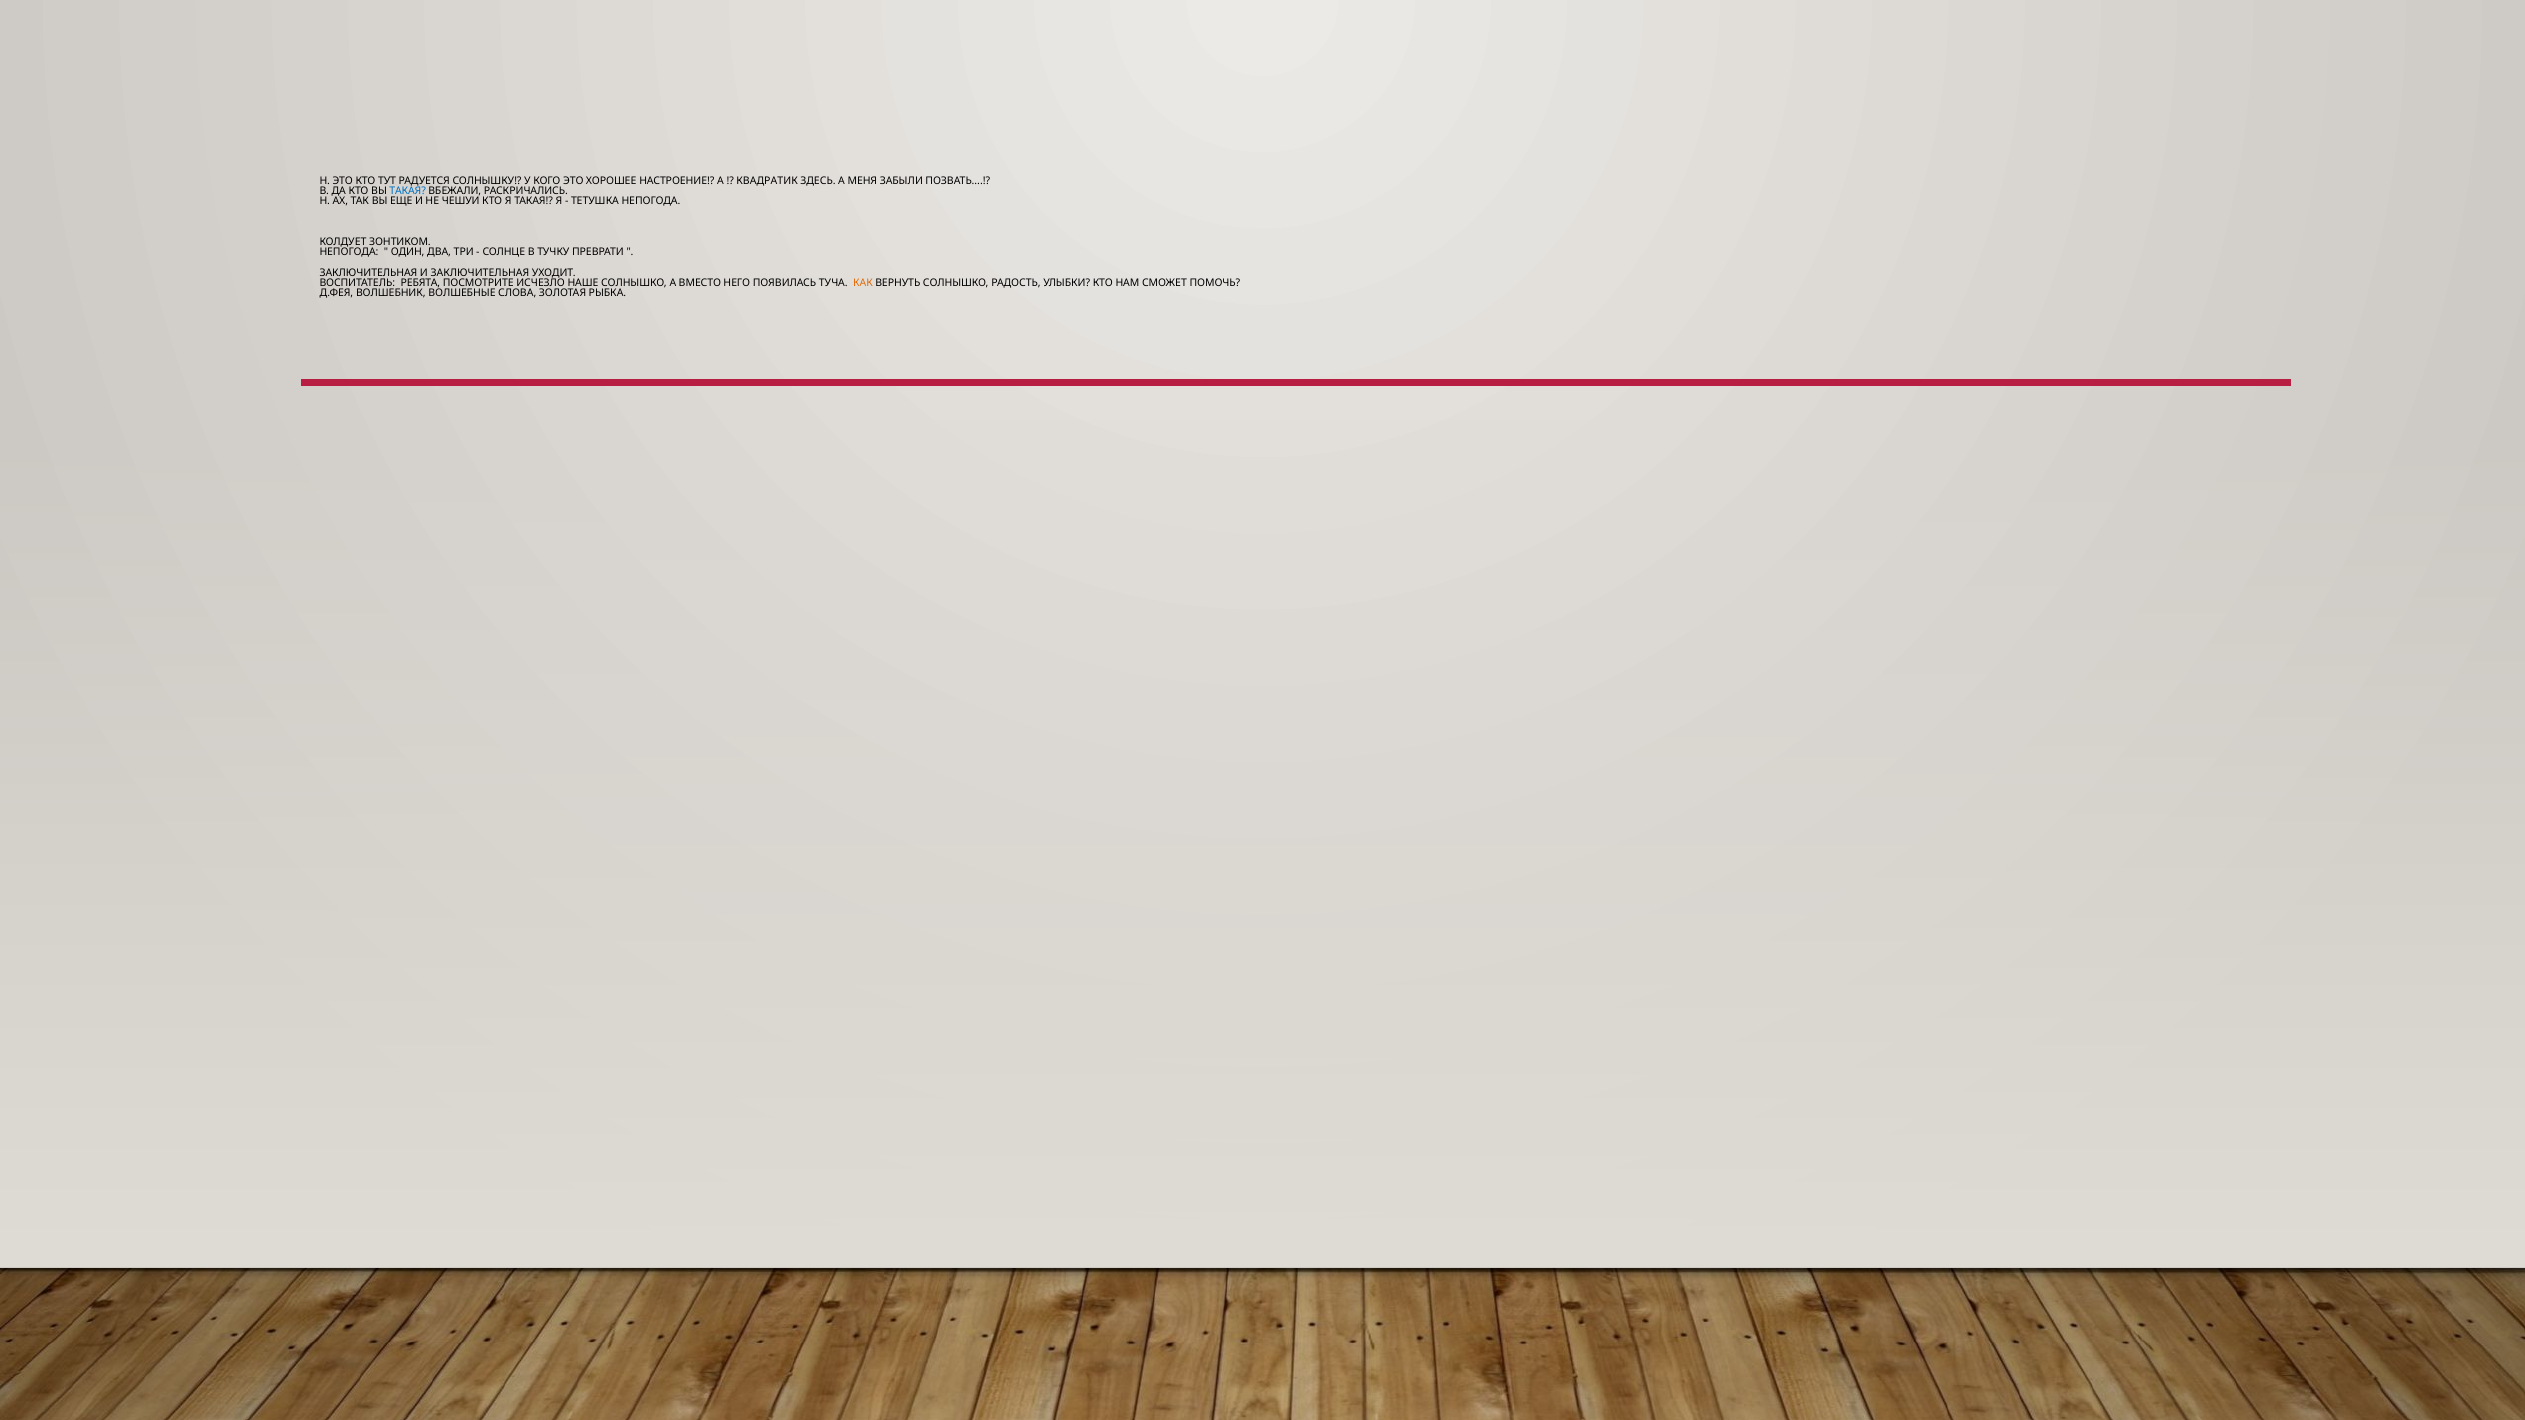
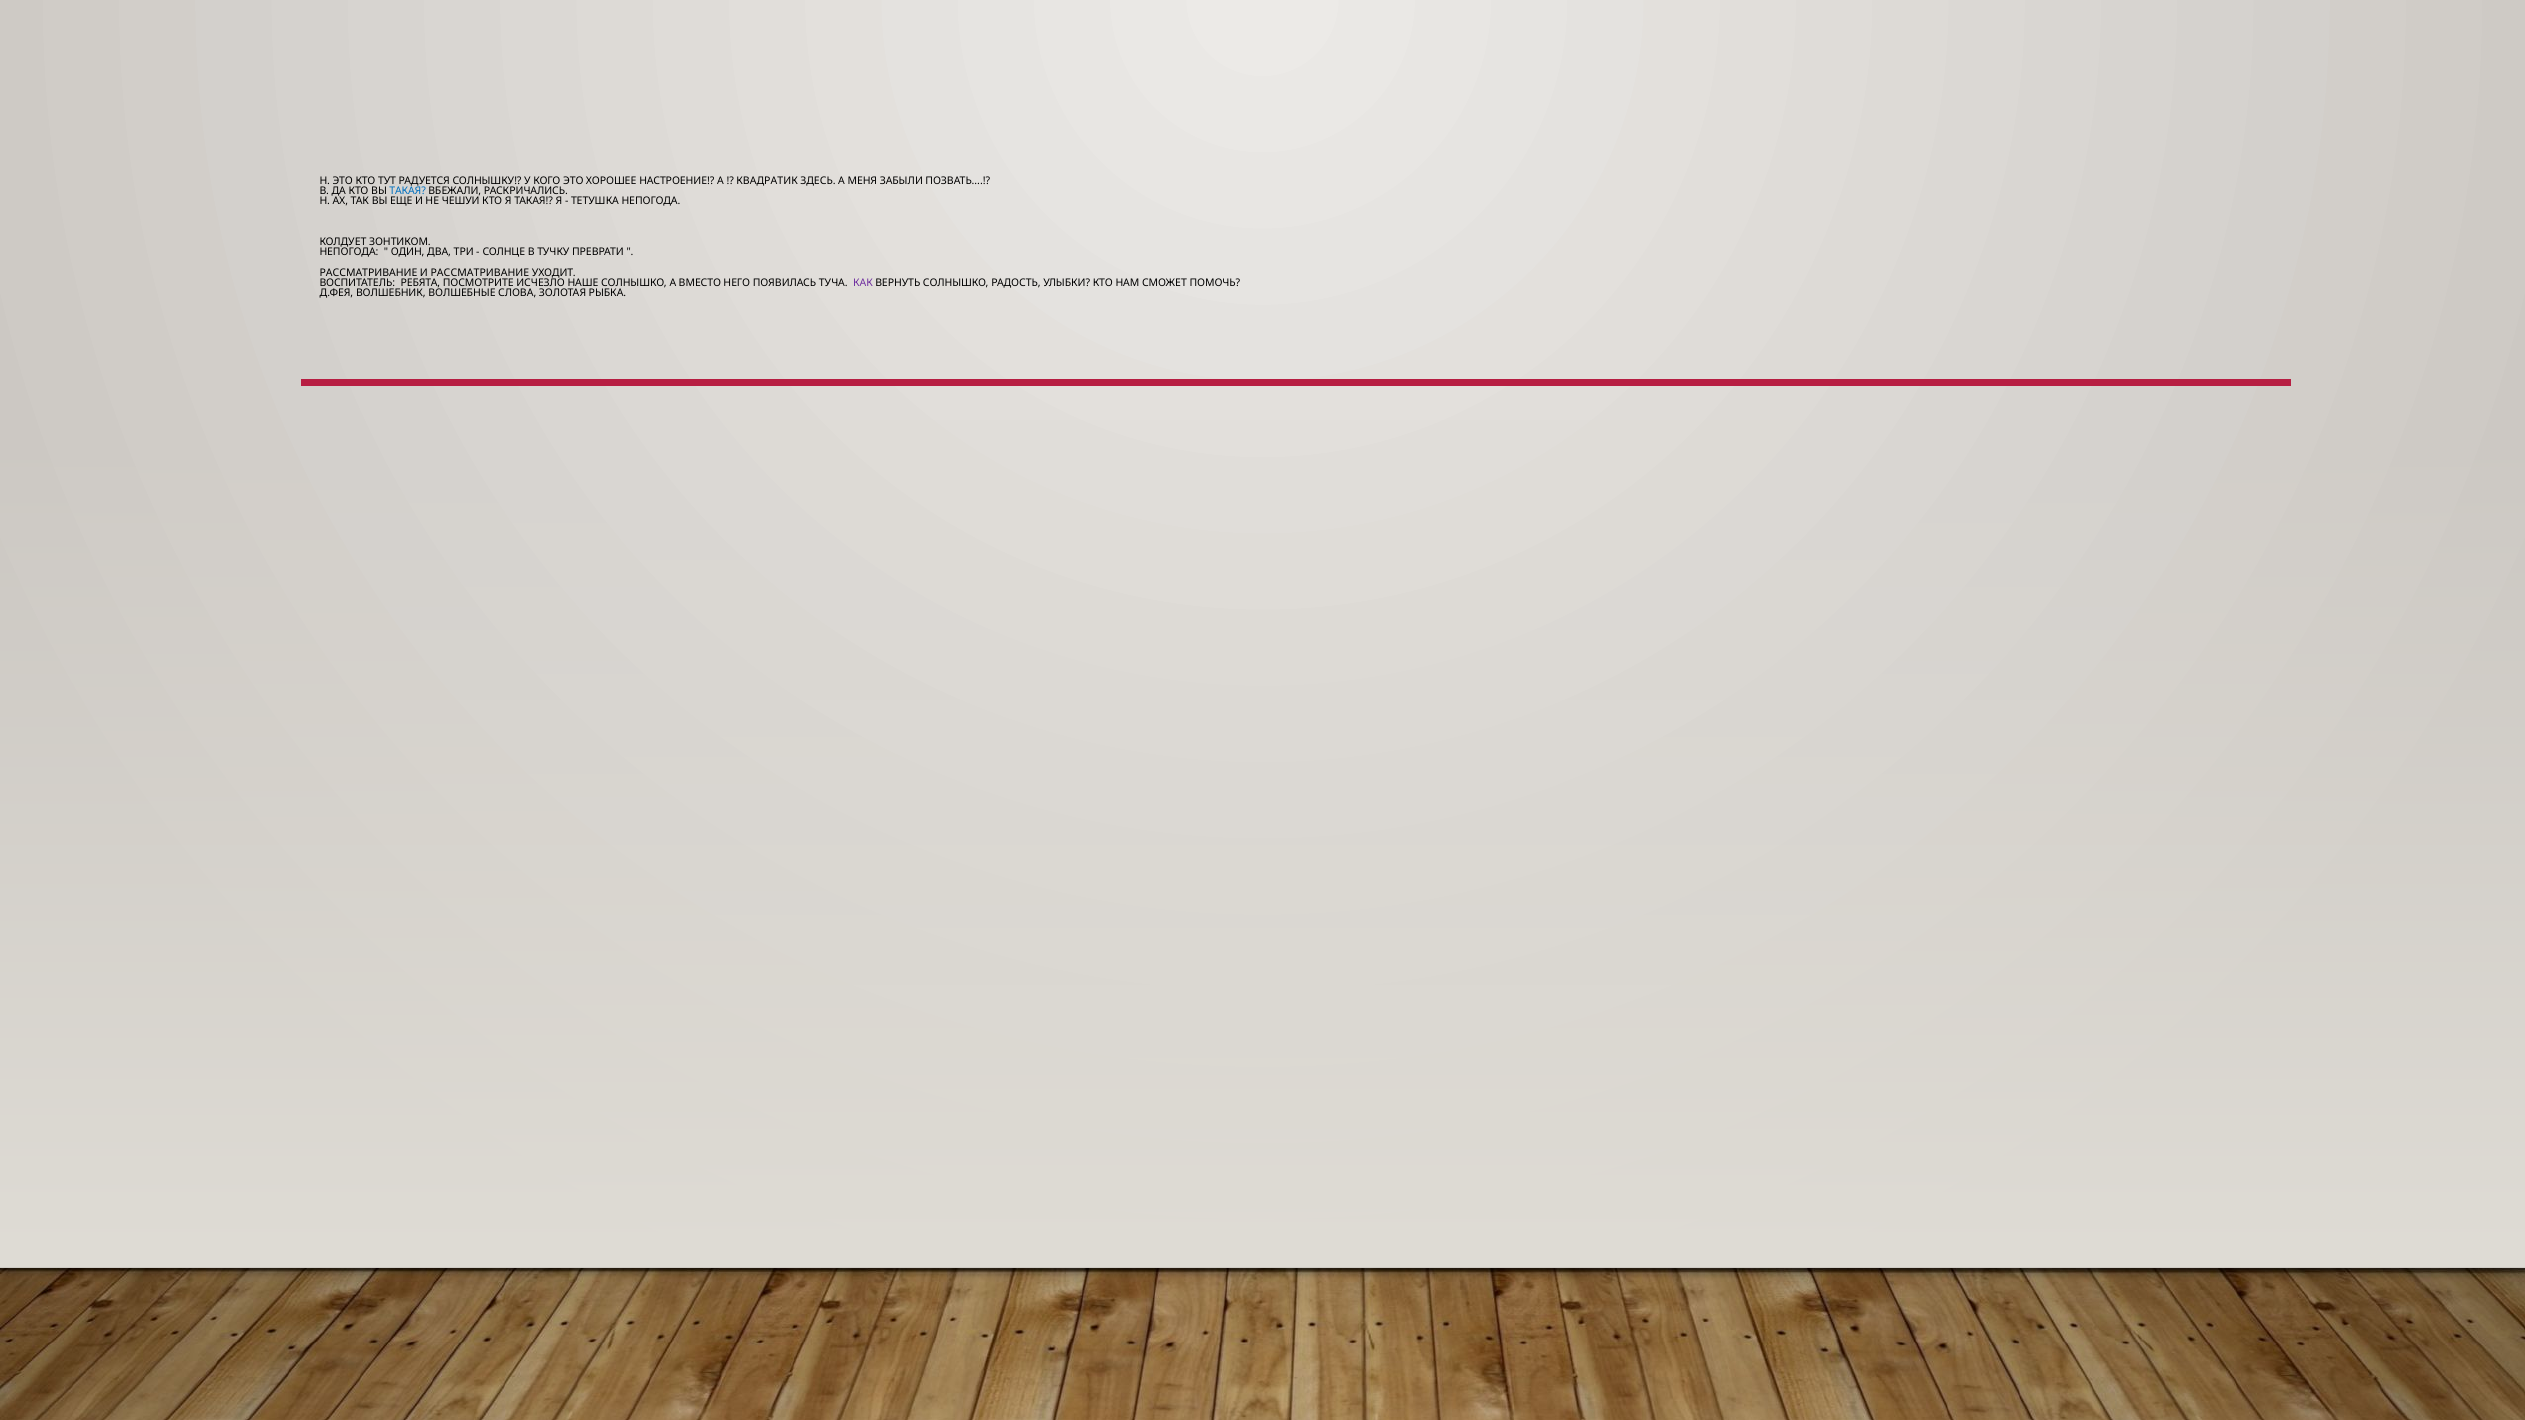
ЗАКЛЮЧИТЕЛЬНАЯ: ЗАКЛЮЧИТЕЛЬНАЯ -> РАССМАТРИВАНИЕ (368, 273)
И ЗАКЛЮЧИТЕЛЬНАЯ: ЗАКЛЮЧИТЕЛЬНАЯ -> РАССМАТРИВАНИЕ (480, 273)
КАК colour: orange -> purple (863, 283)
